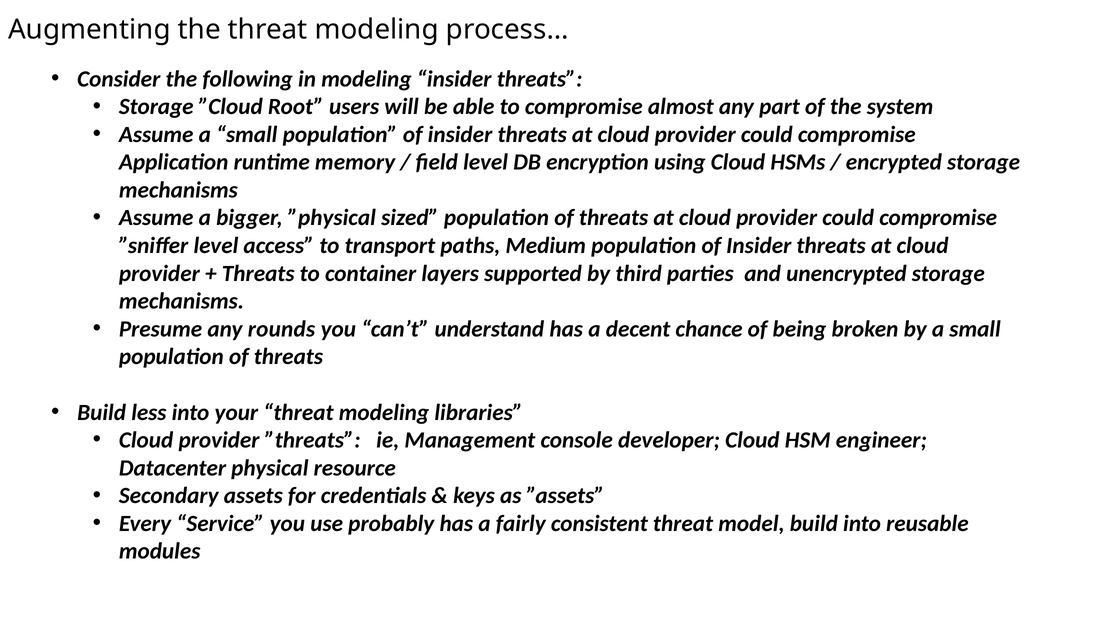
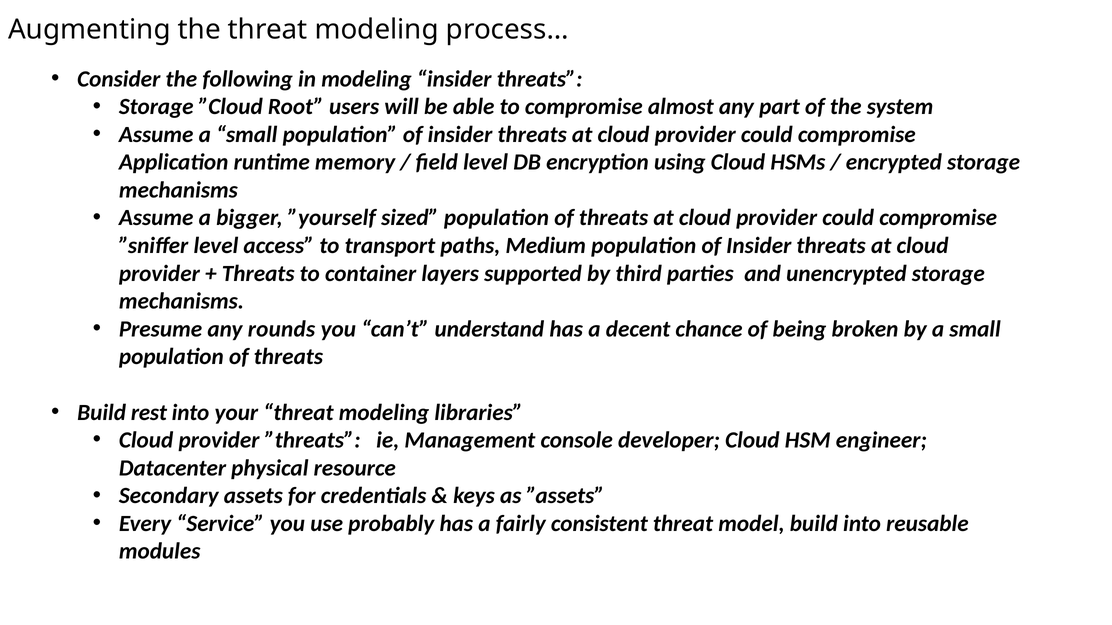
”physical: ”physical -> ”yourself (332, 218)
less: less -> rest (149, 413)
